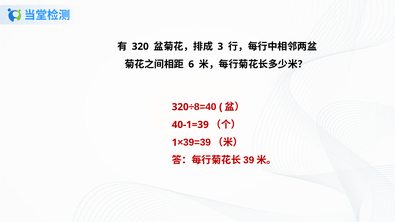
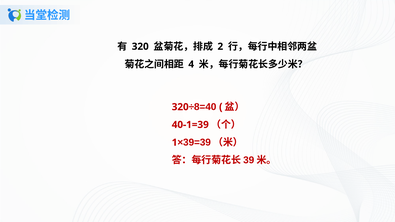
3: 3 -> 2 (220, 47)
6: 6 -> 4 (191, 64)
